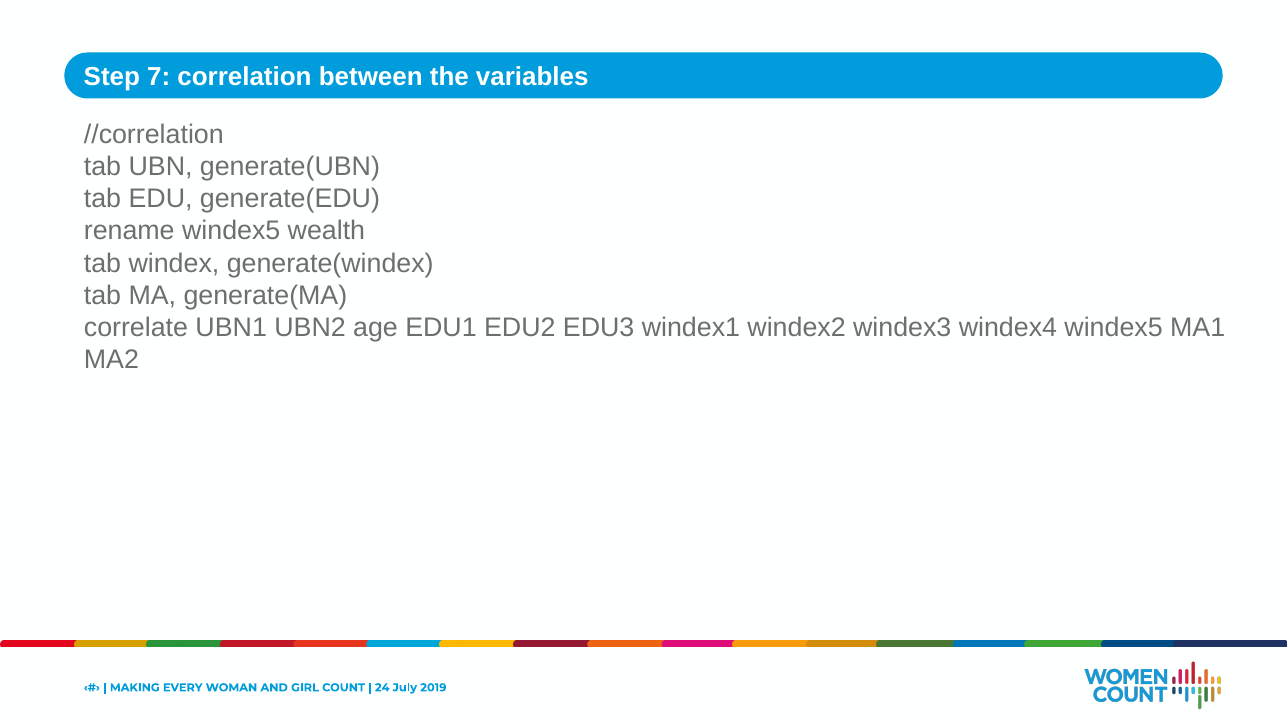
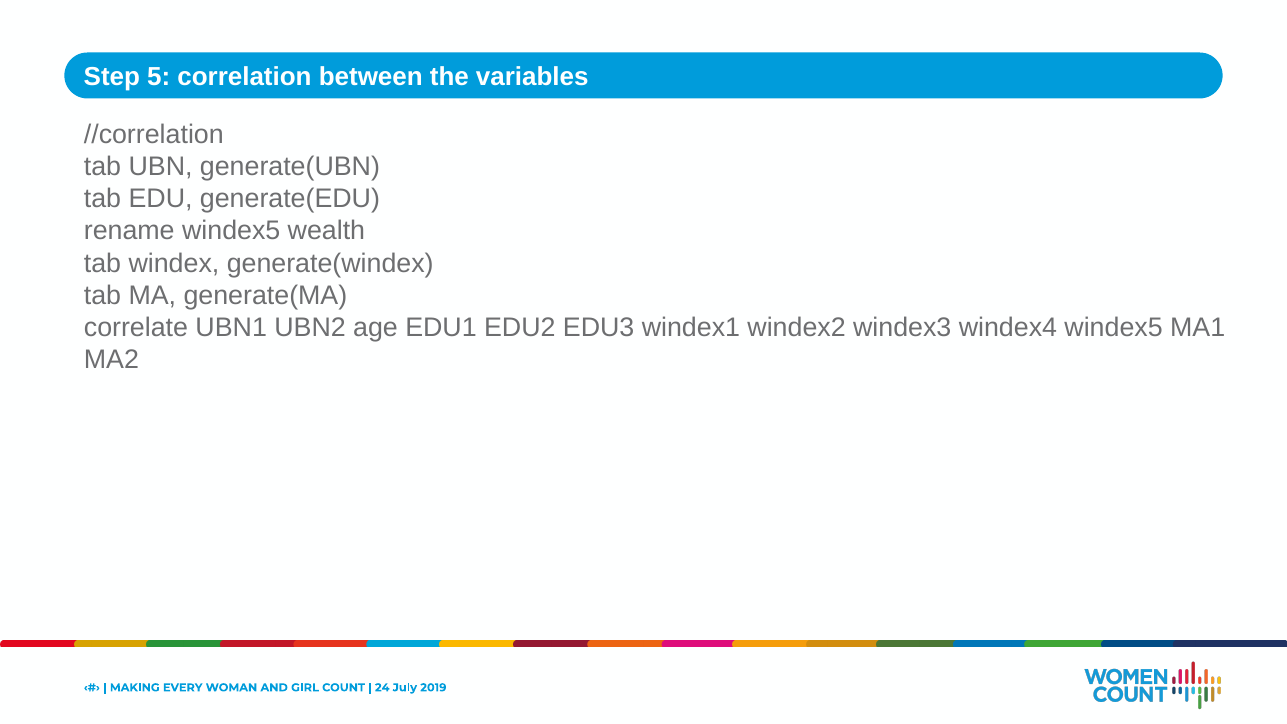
7: 7 -> 5 (159, 77)
